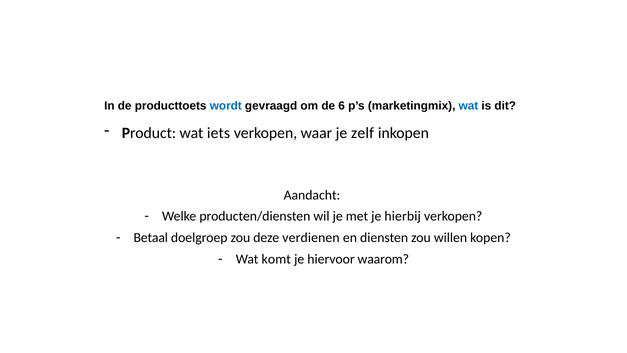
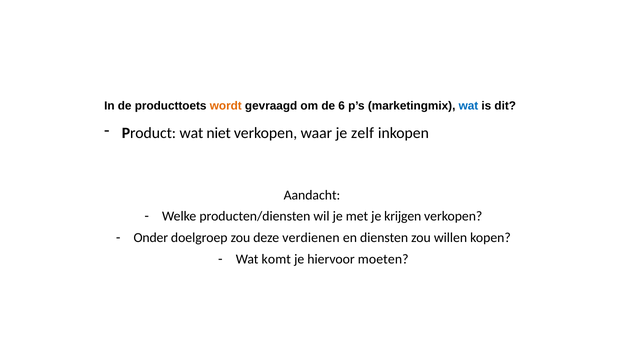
wordt colour: blue -> orange (226, 106)
iets: iets -> niet (219, 133)
hierbij: hierbij -> krijgen (403, 216)
Betaal: Betaal -> Onder (151, 238)
waarom: waarom -> moeten (383, 259)
